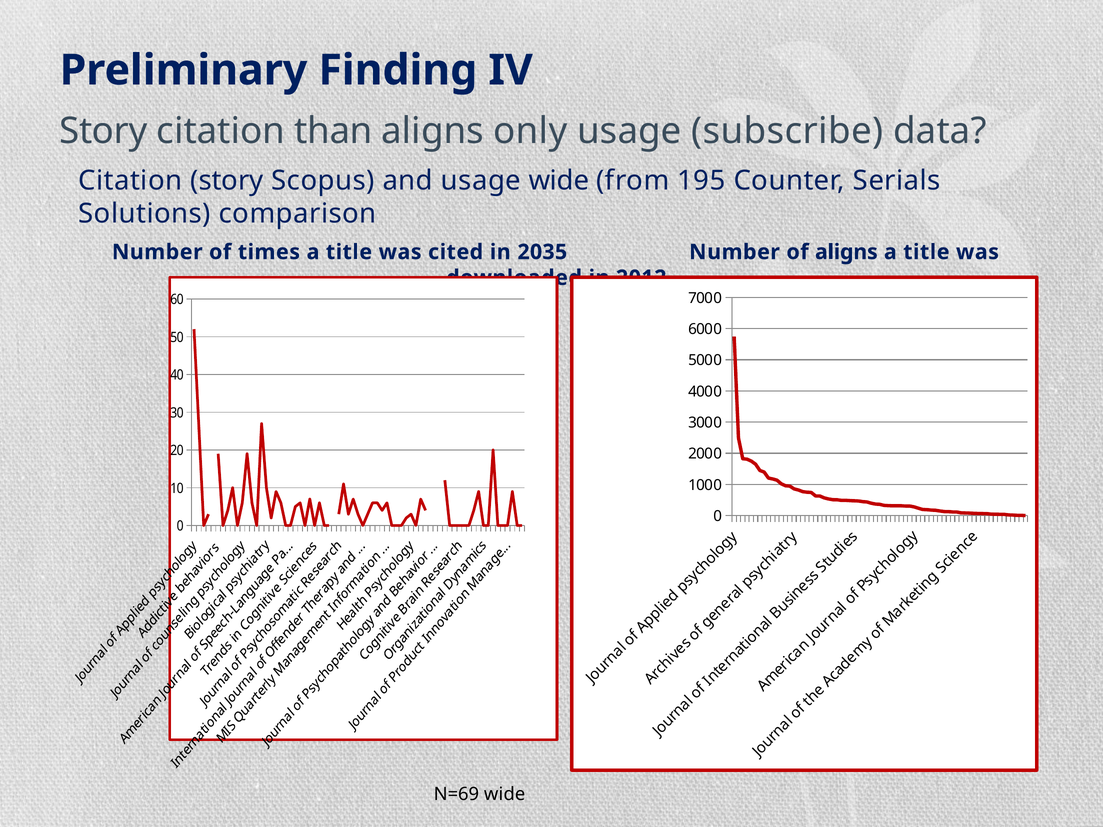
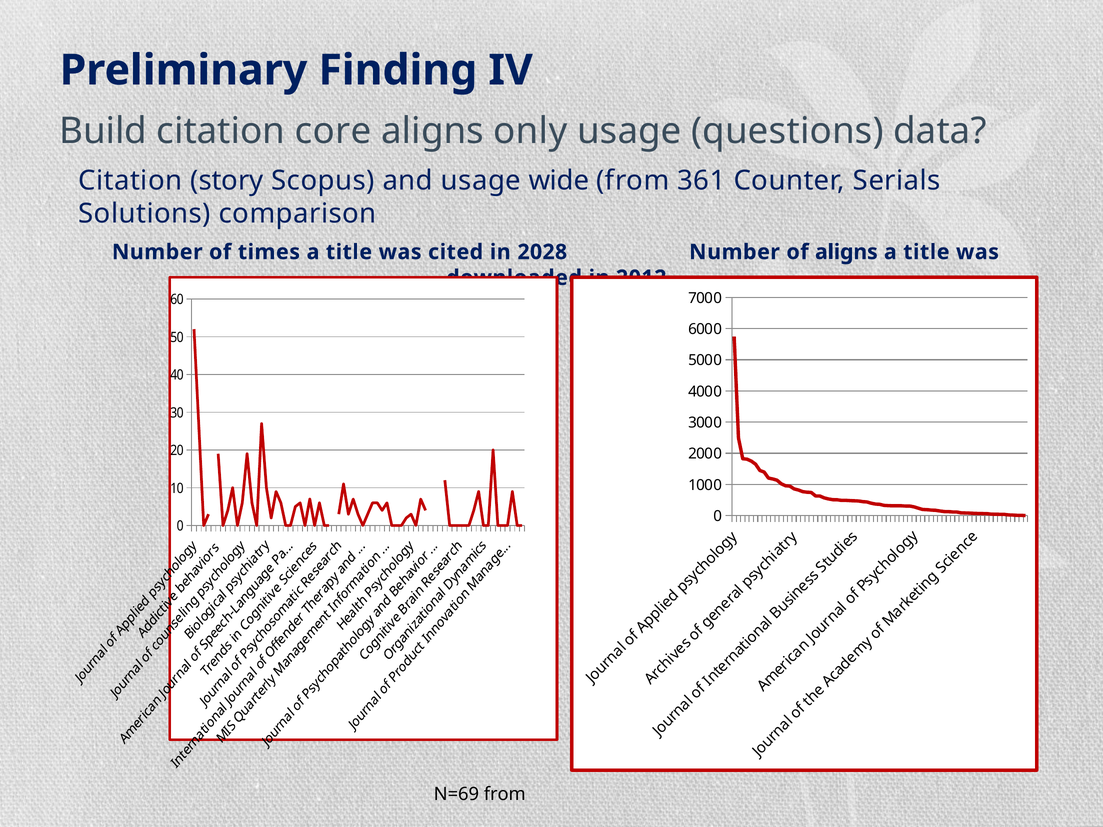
Story: Story -> Build (103, 131)
than: than -> core (333, 131)
subscribe: subscribe -> questions (787, 131)
195: 195 -> 361 (701, 181)
2035: 2035 -> 2028 (542, 252)
N=69 wide: wide -> from (505, 794)
